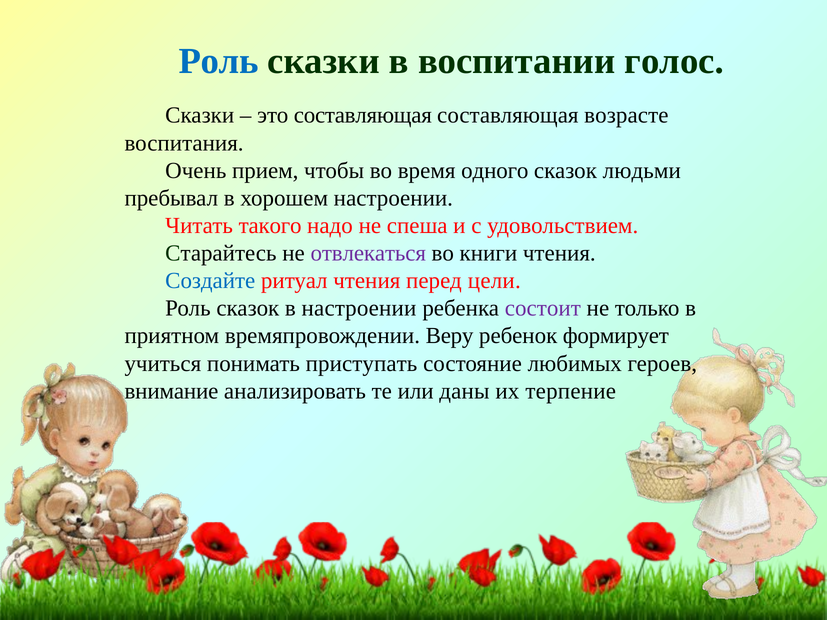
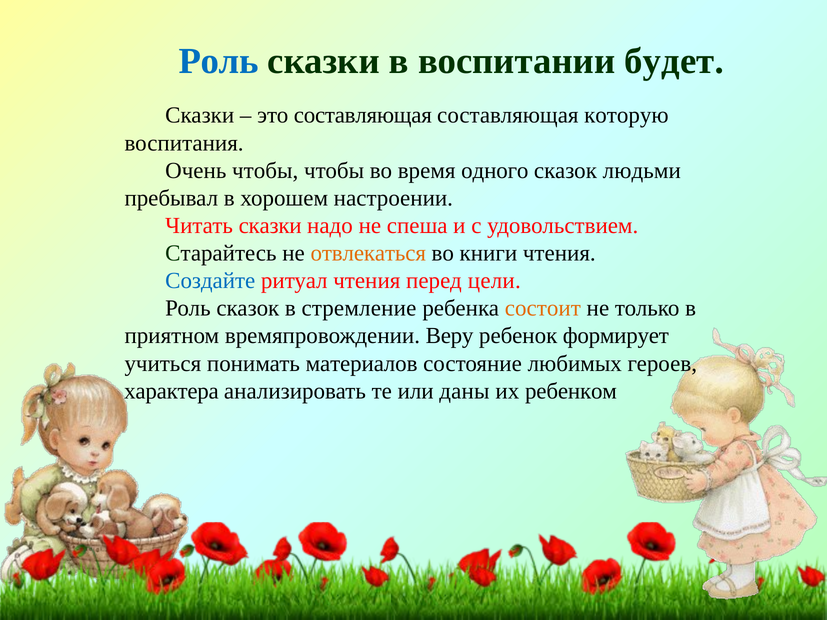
голос: голос -> будет (674, 61)
возрасте: возрасте -> которую (626, 115)
Очень прием: прием -> чтобы (265, 171)
Читать такого: такого -> сказки (270, 226)
отвлекаться colour: purple -> orange (368, 253)
в настроении: настроении -> стремление (359, 308)
состоит colour: purple -> orange (543, 308)
приступать: приступать -> материалов (362, 364)
внимание: внимание -> характера (172, 391)
терпение: терпение -> ребенком (571, 391)
